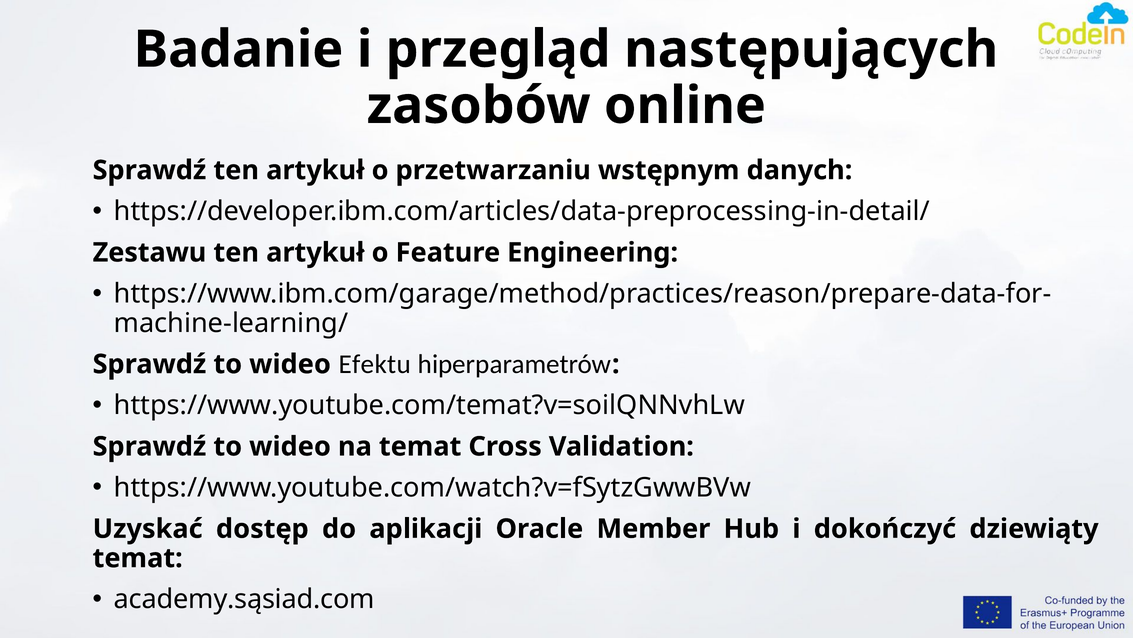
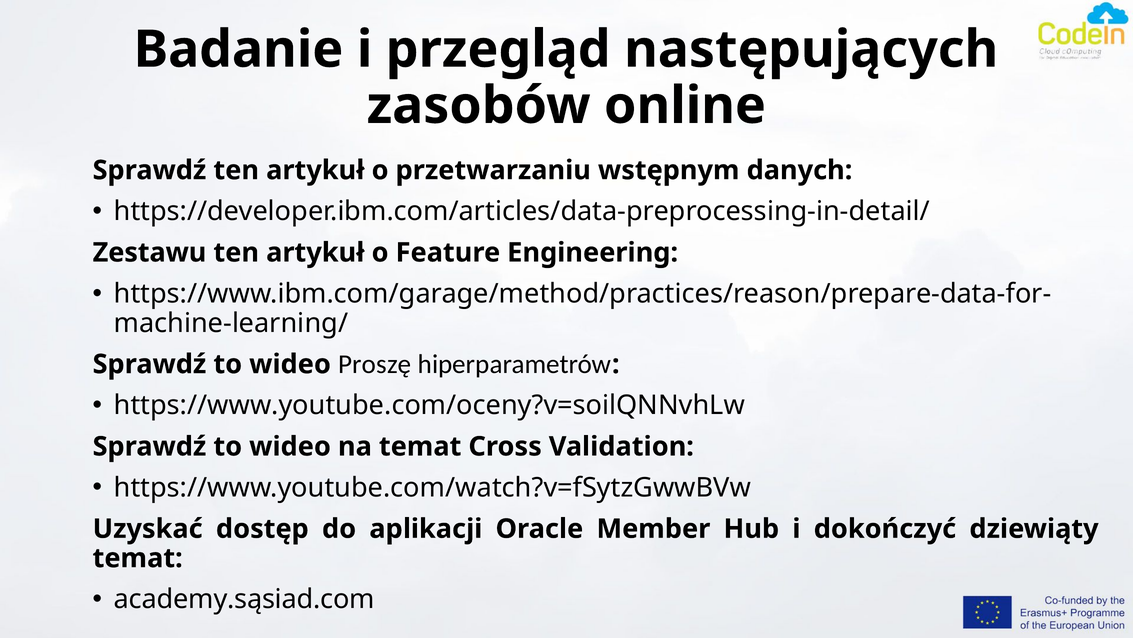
Efektu: Efektu -> Proszę (375, 364)
https://www.youtube.com/temat?v=soilQNNvhLw: https://www.youtube.com/temat?v=soilQNNvhLw -> https://www.youtube.com/oceny?v=soilQNNvhLw (429, 405)
